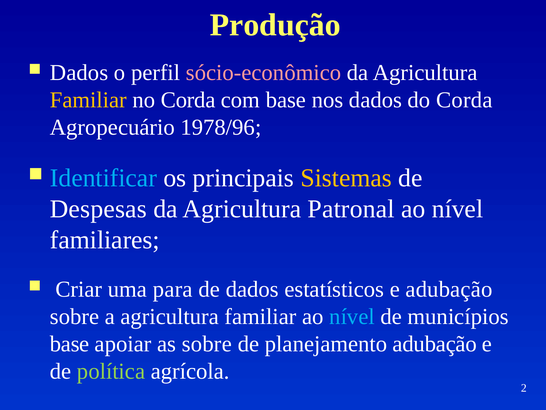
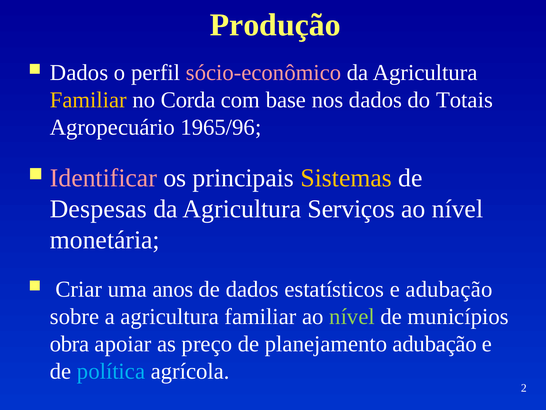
do Corda: Corda -> Totais (464, 100)
1978/96: 1978/96 -> 1965/96 (221, 127)
Identificar colour: light blue -> pink (103, 178)
Patronal: Patronal -> Serviços (351, 209)
familiares: familiares -> monetária (105, 240)
para: para -> anos (173, 289)
nível colour: light blue -> light green (352, 316)
base: base -> obra (70, 344)
as sobre: sobre -> preço (207, 344)
política colour: light green -> light blue (111, 371)
